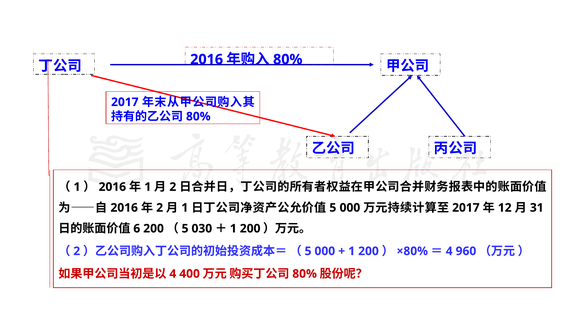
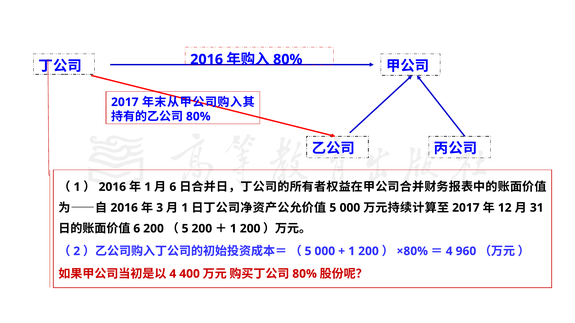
2: 2 -> 6 (173, 187)
2: 2 -> 3 (160, 208)
030: 030 -> 200 (202, 229)
